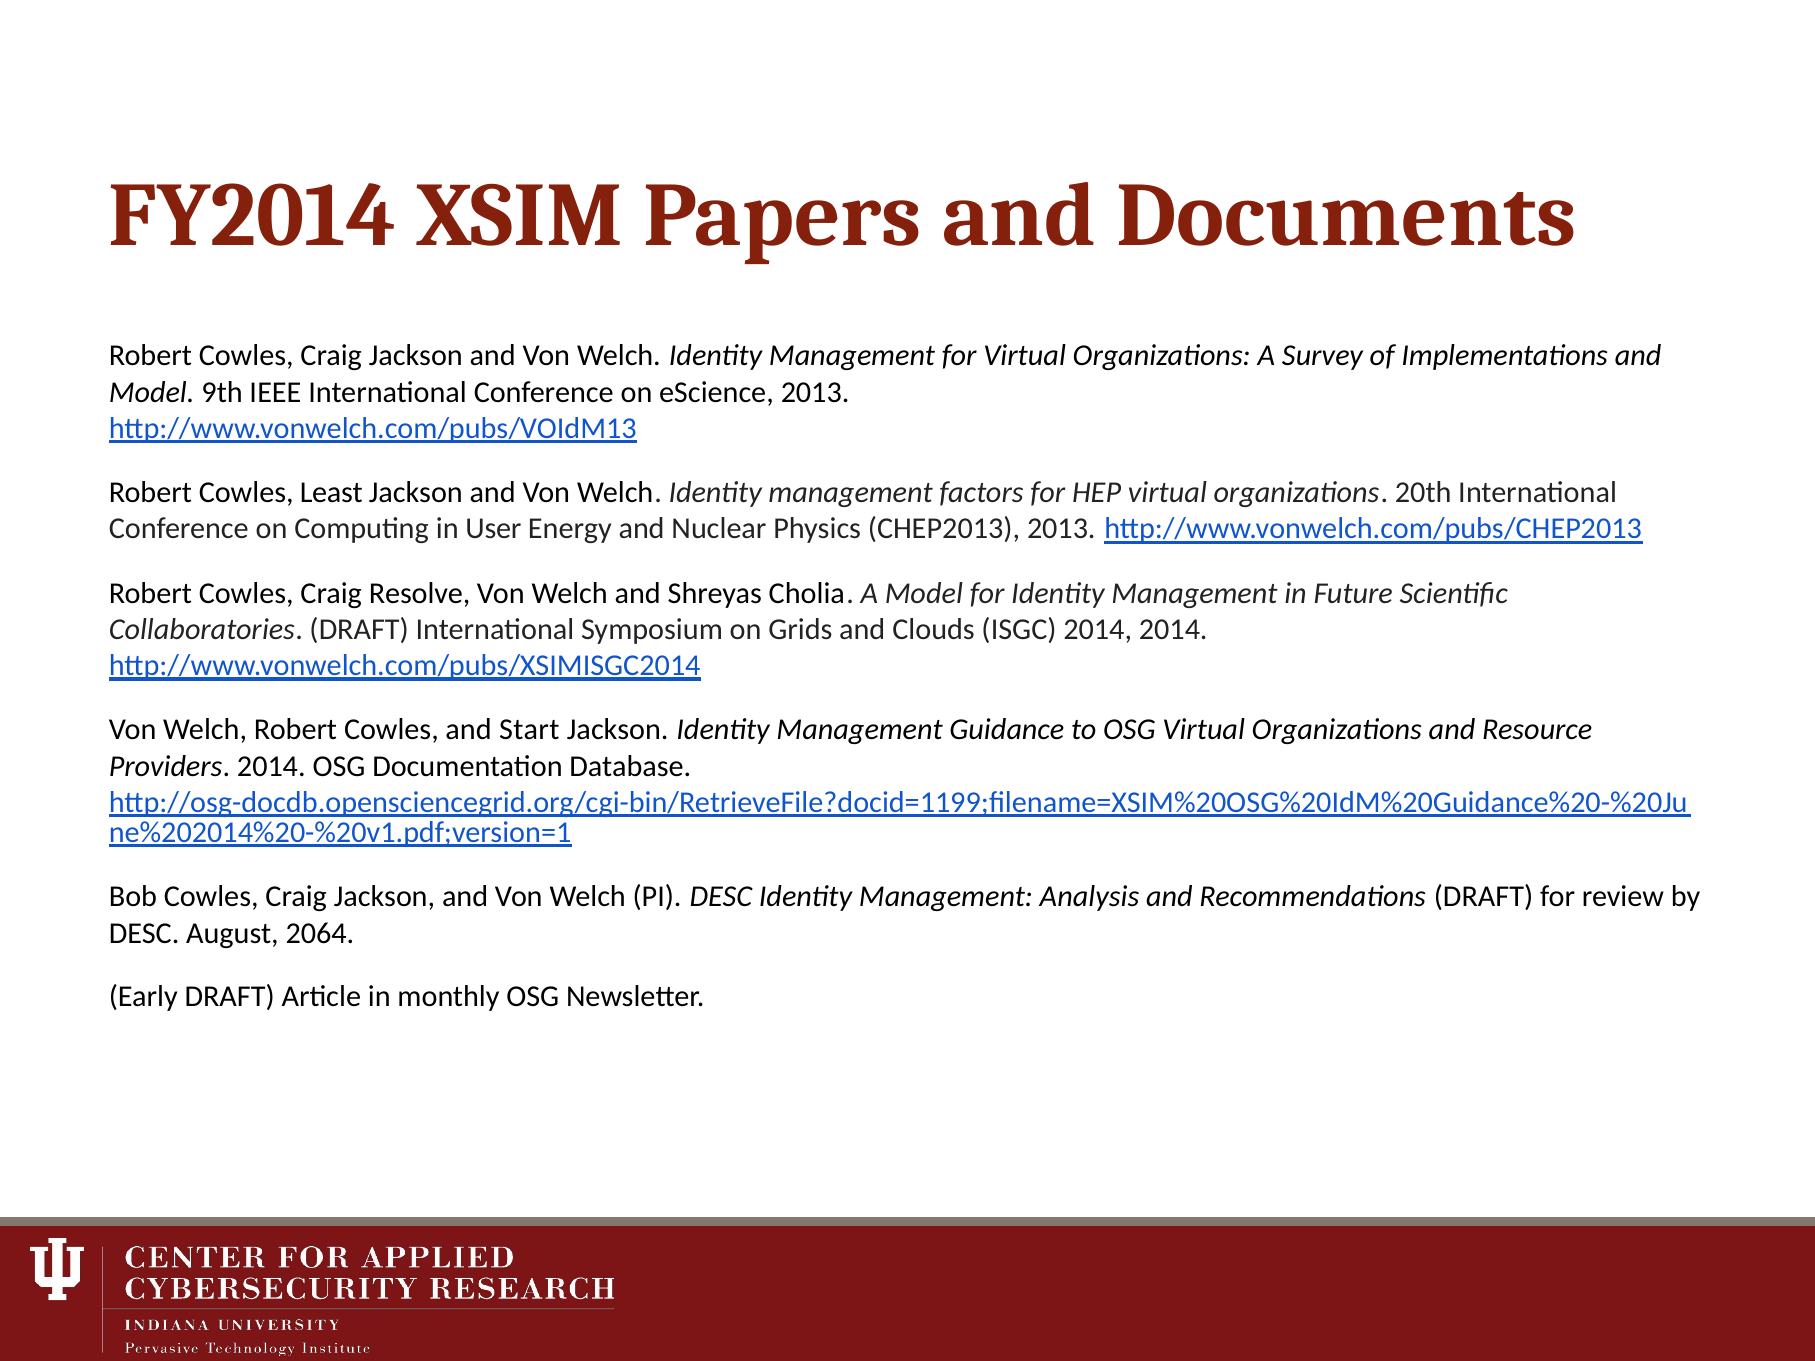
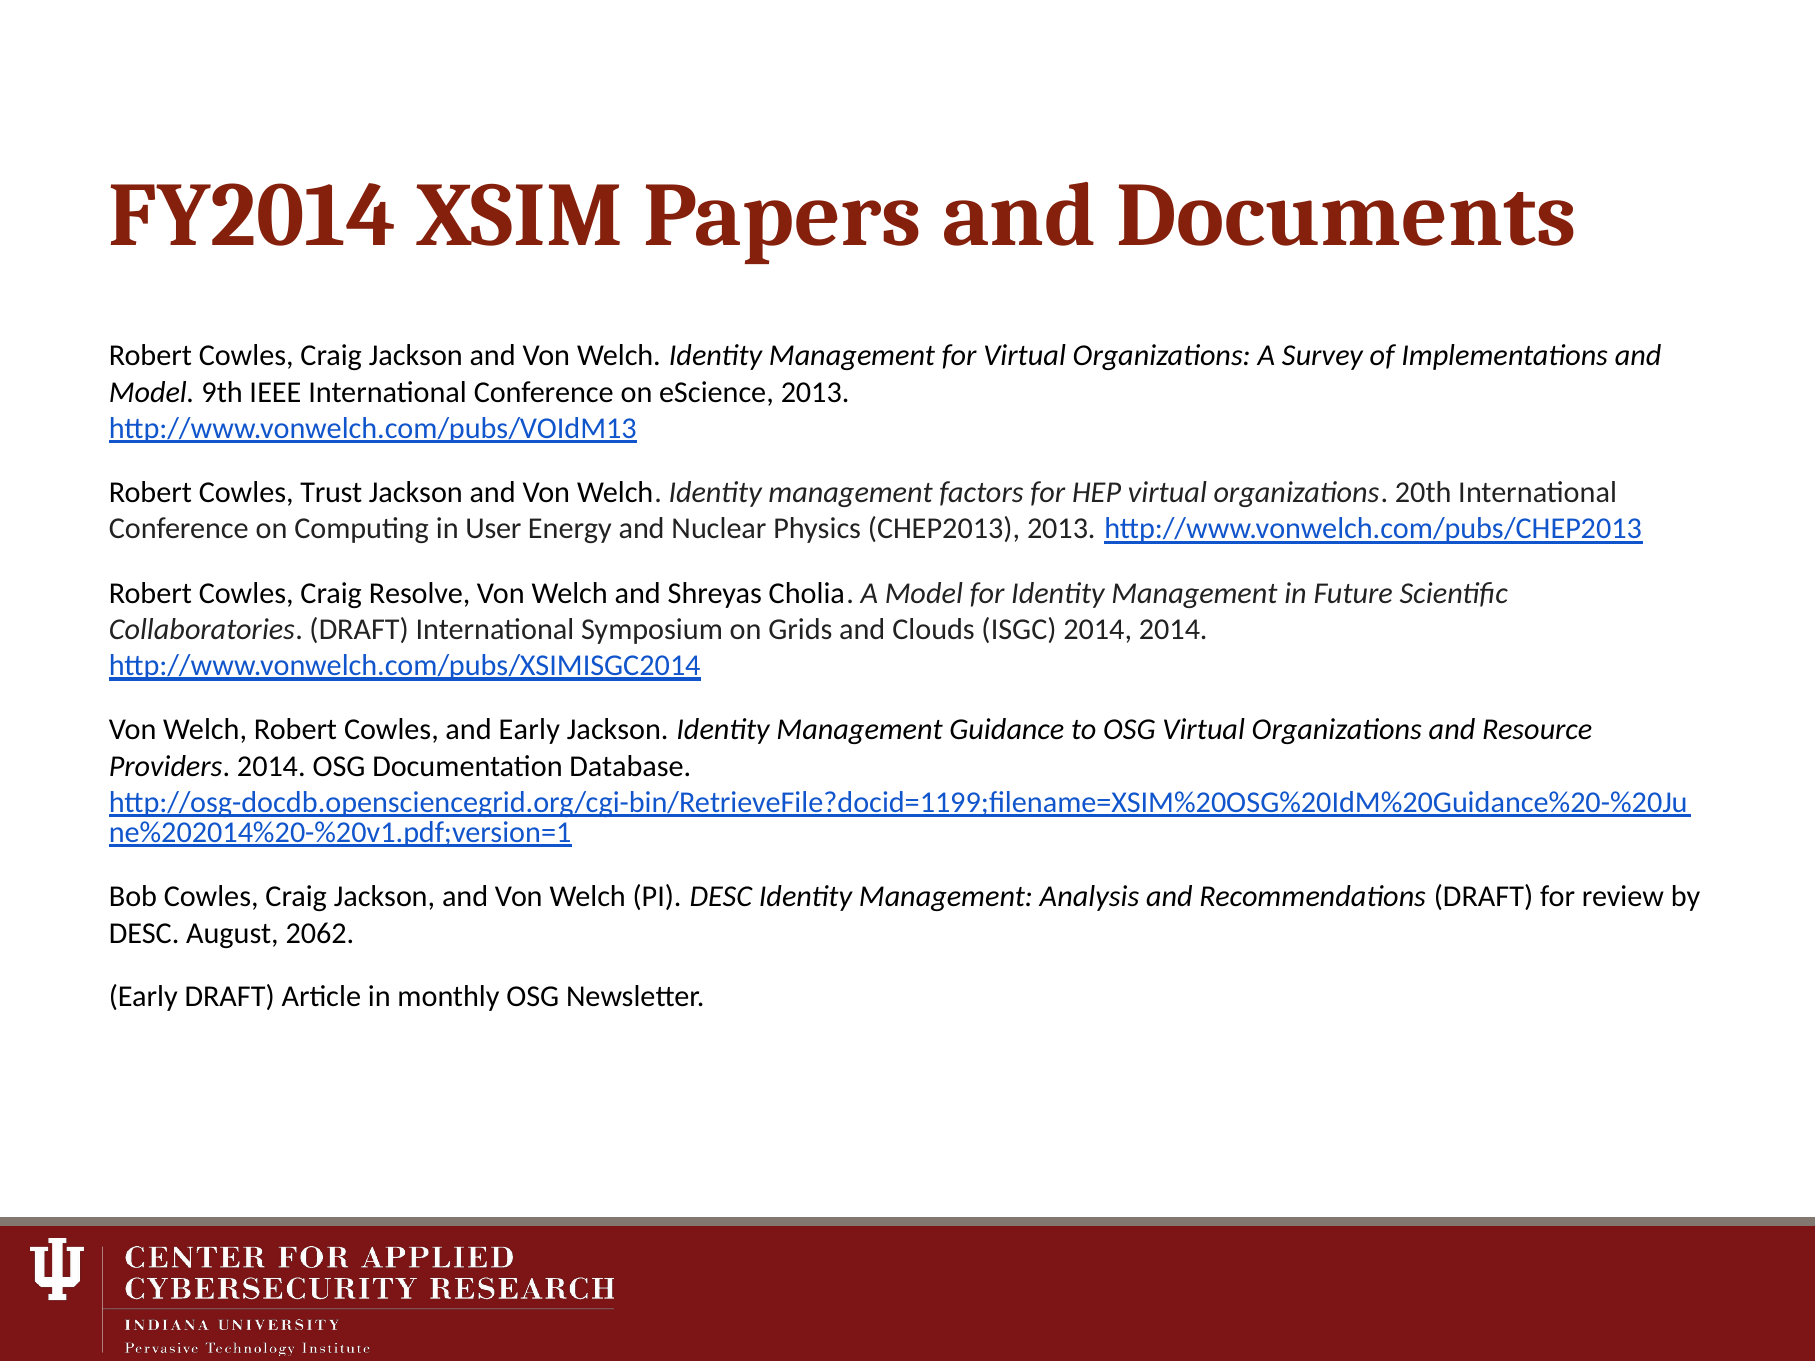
Least: Least -> Trust (331, 493)
and Start: Start -> Early (529, 730)
2064: 2064 -> 2062 (320, 933)
